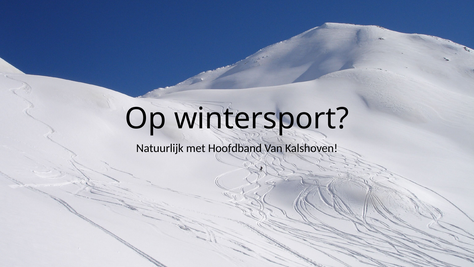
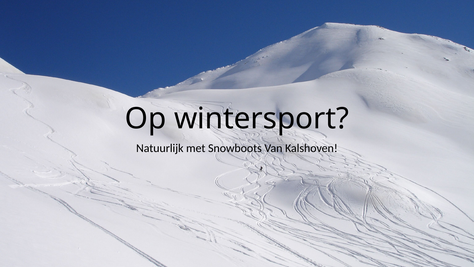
Hoofdband: Hoofdband -> Snowboots (235, 148)
